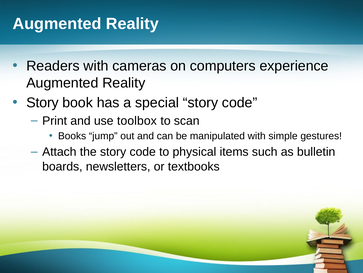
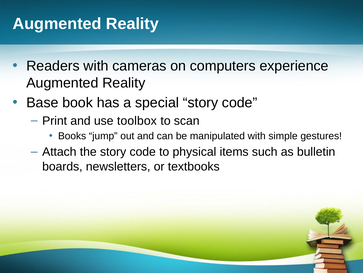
Story: Story -> Base (42, 102)
